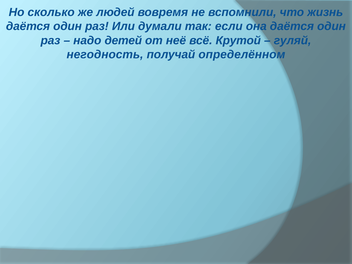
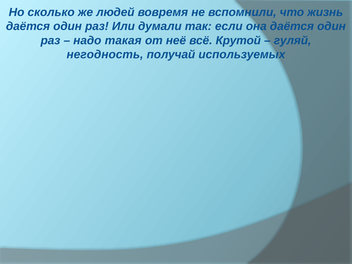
детей: детей -> такая (123, 40)
определённом: определённом -> используемых (242, 55)
